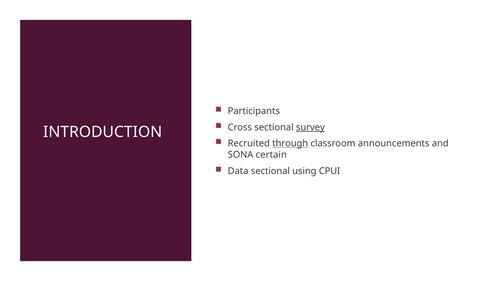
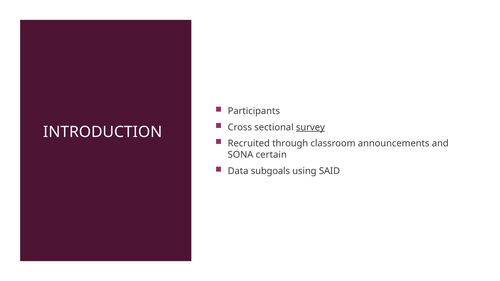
through underline: present -> none (290, 144)
Data sectional: sectional -> subgoals (270, 171)
CPUI: CPUI -> SAID (329, 171)
